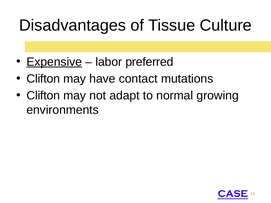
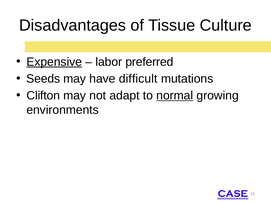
Clifton: Clifton -> Seeds (43, 79)
contact: contact -> difficult (138, 79)
normal underline: none -> present (175, 96)
